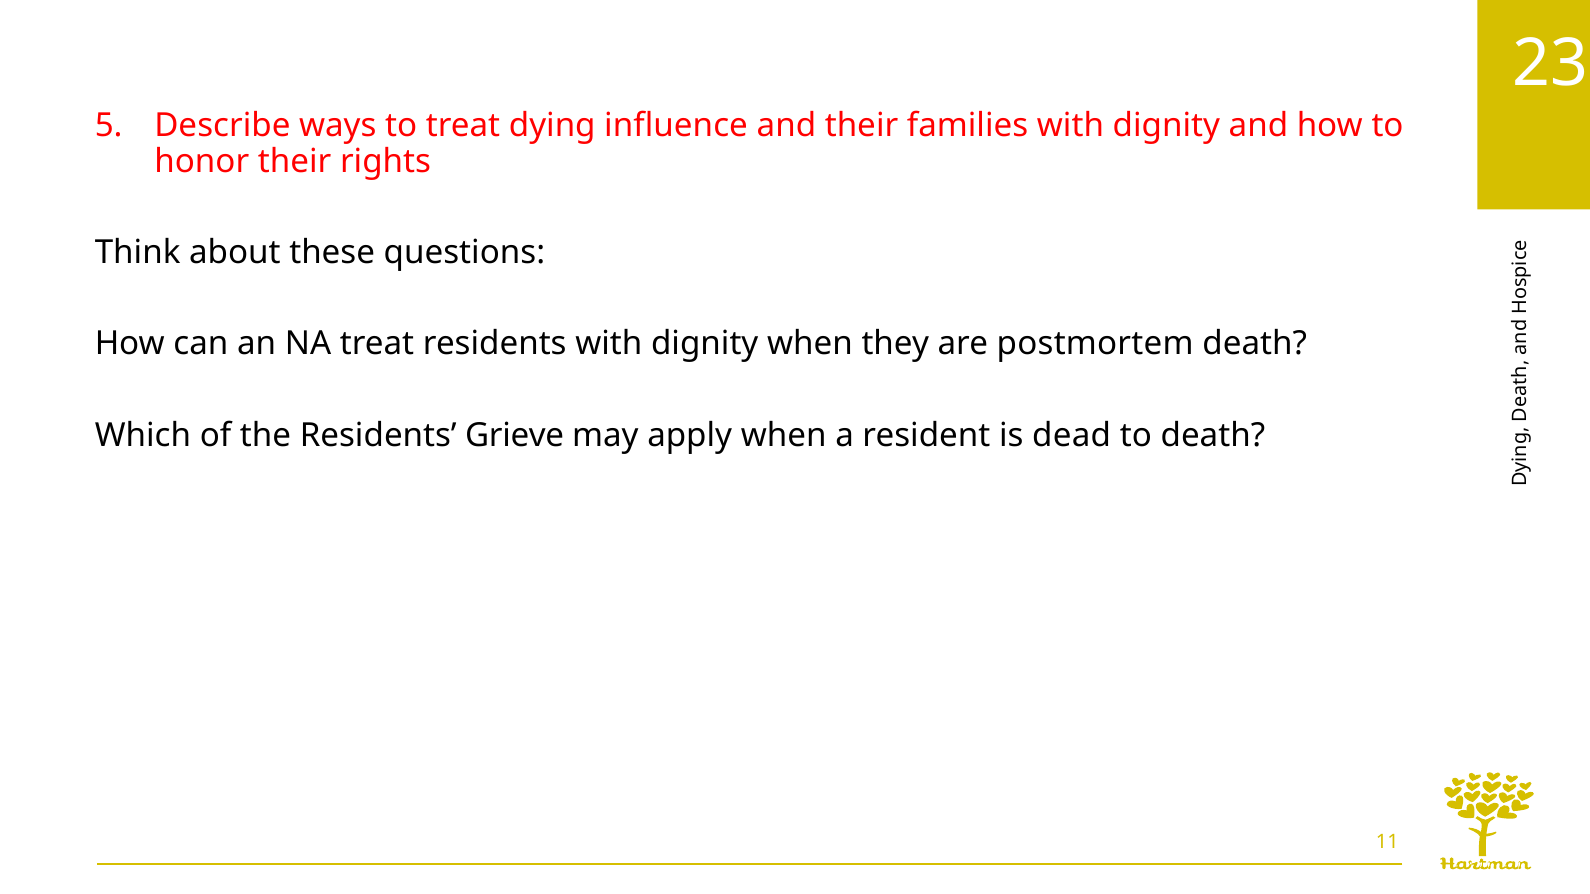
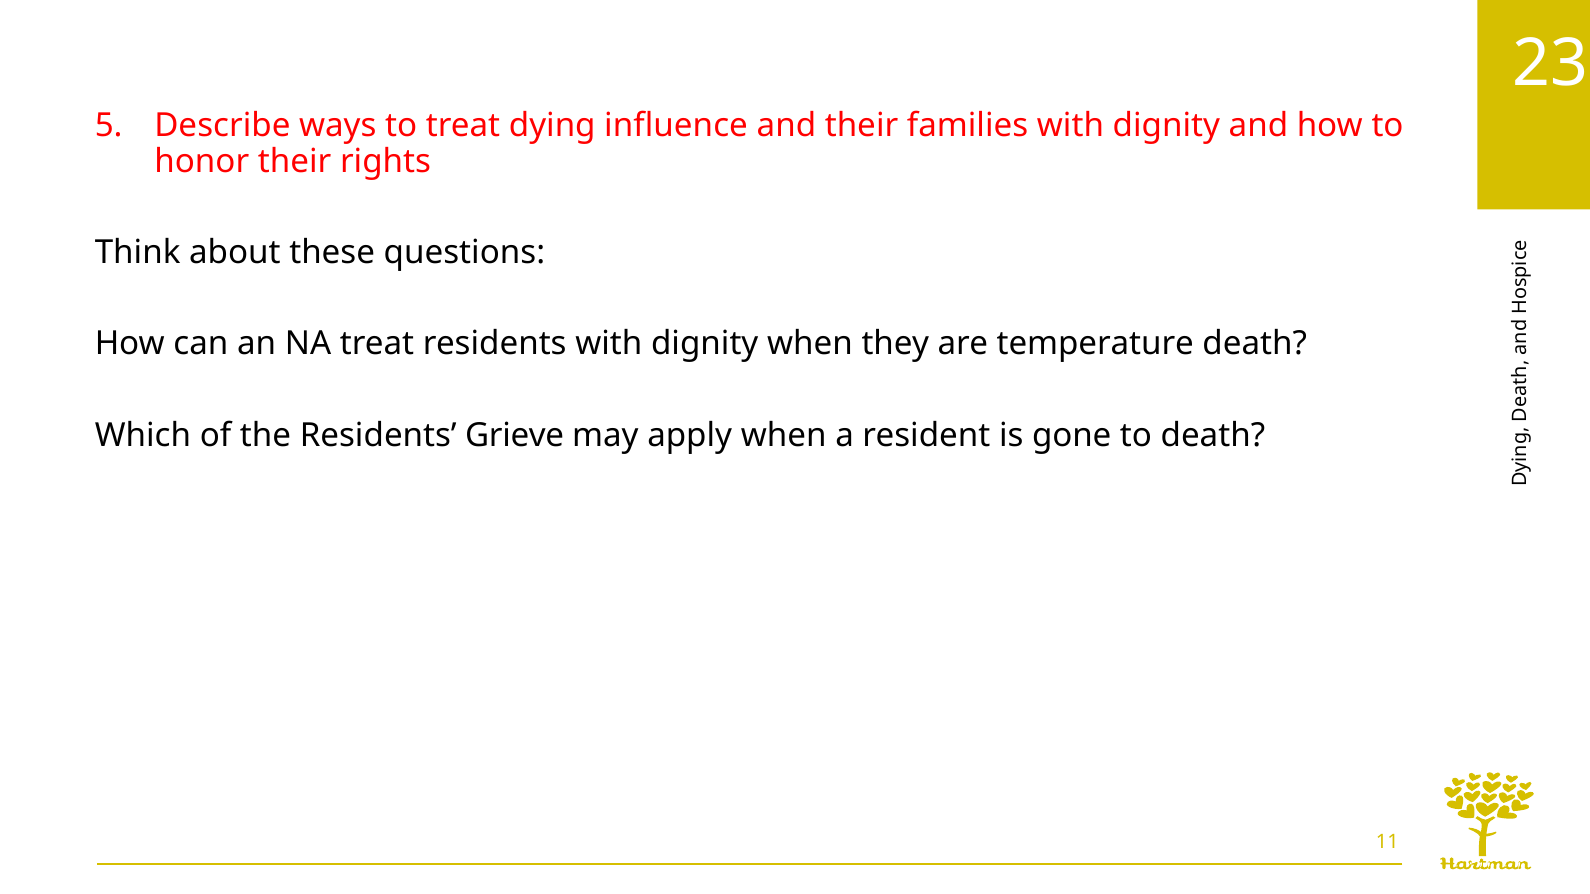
postmortem: postmortem -> temperature (1095, 344)
dead: dead -> gone (1072, 436)
